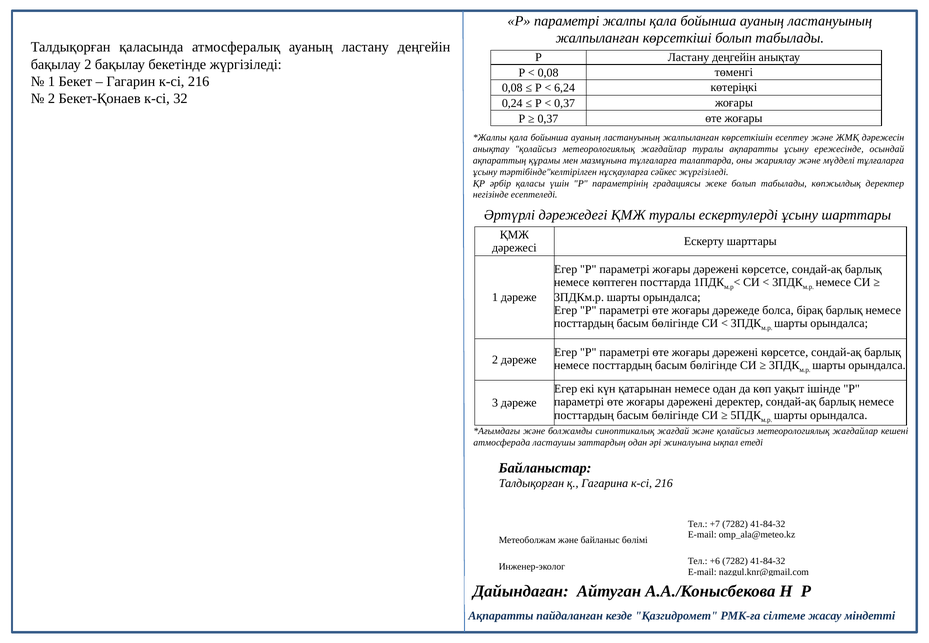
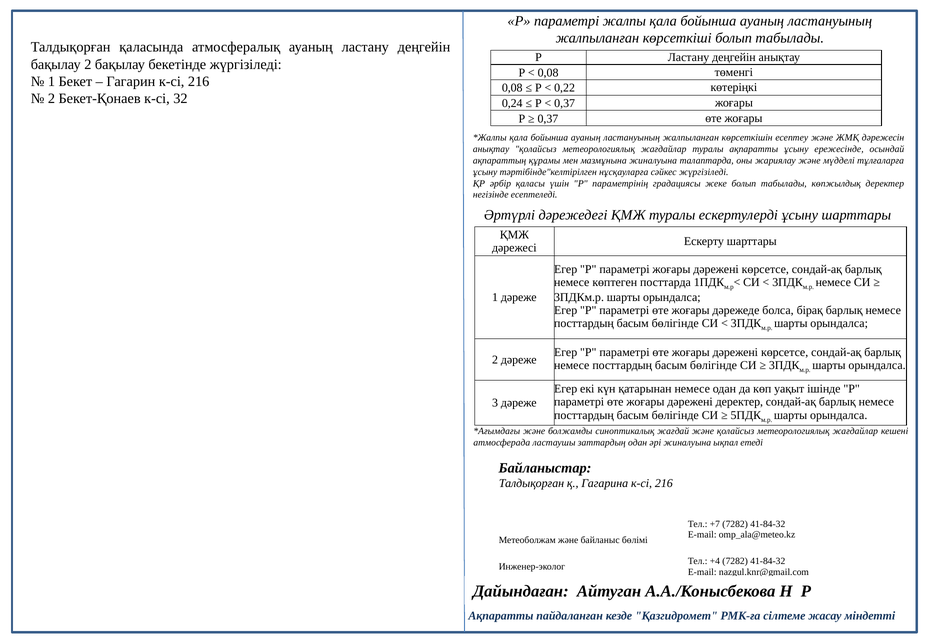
6,24: 6,24 -> 0,22 (565, 88)
мазмұнына тұлғаларға: тұлғаларға -> жиналуына (653, 161)
+6: +6 -> +4 (715, 561)
